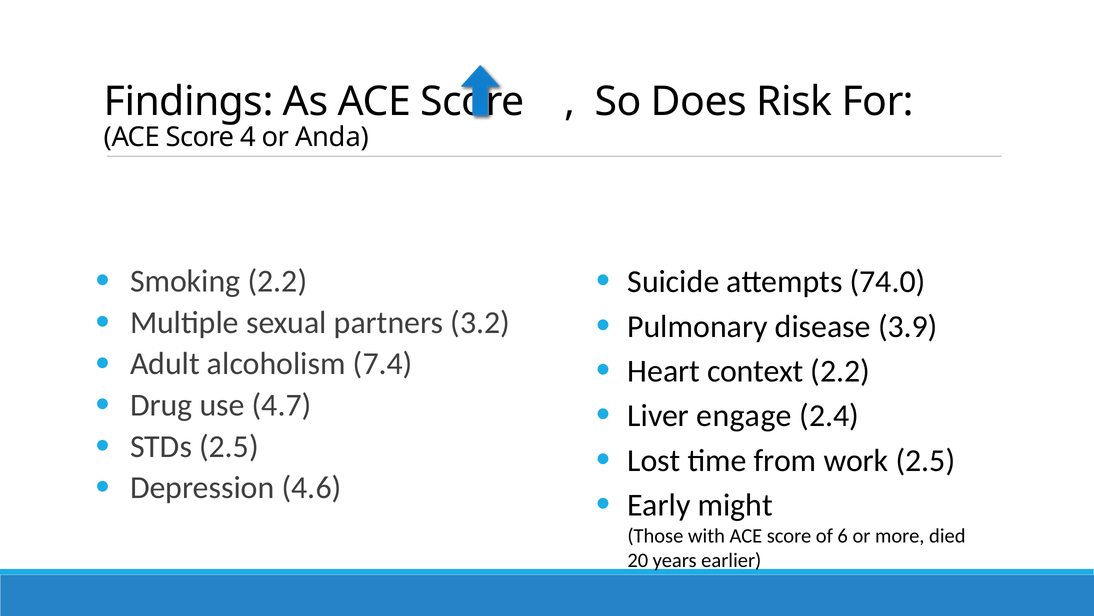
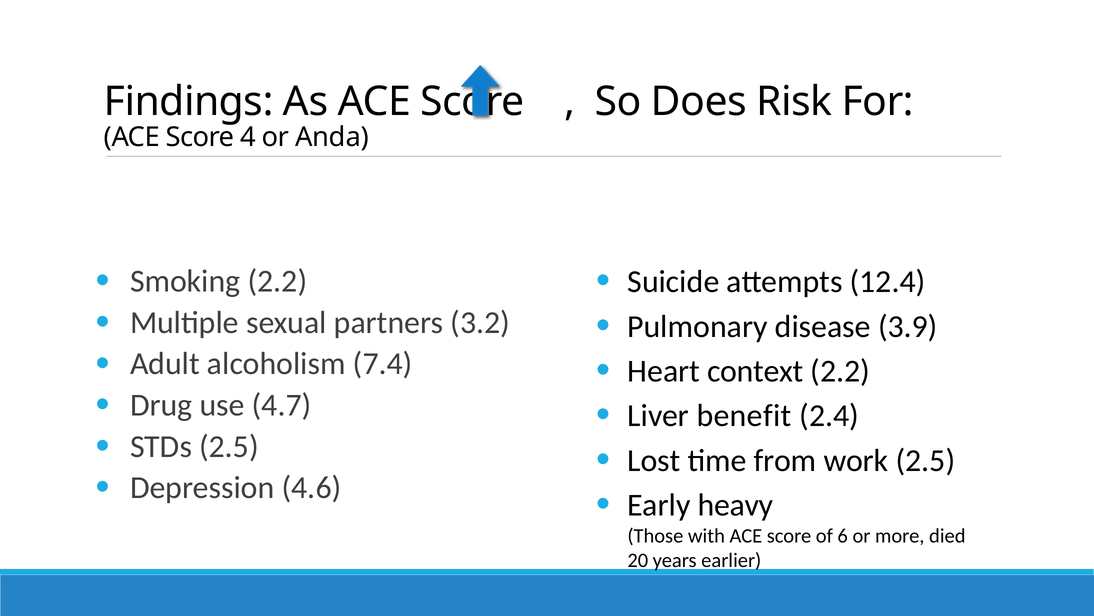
74.0: 74.0 -> 12.4 (888, 282)
engage: engage -> benefit (744, 415)
might: might -> heavy (735, 505)
